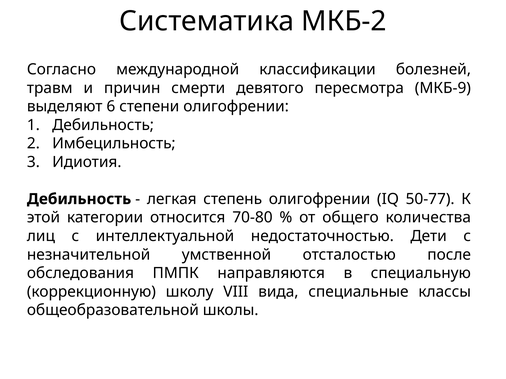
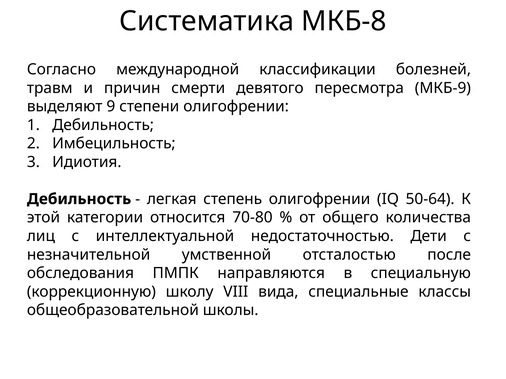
МКБ-2: МКБ-2 -> МКБ-8 (344, 21)
6: 6 -> 9 (111, 107)
50-77: 50-77 -> 50-64 (430, 199)
